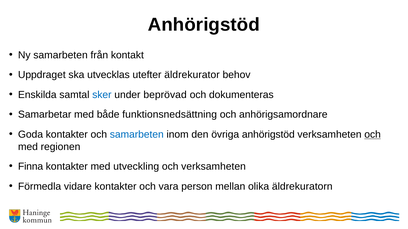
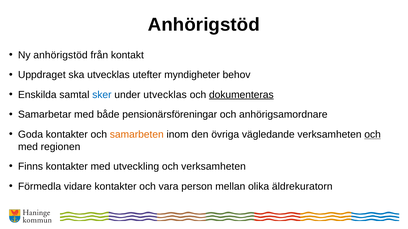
Ny samarbeten: samarbeten -> anhörigstöd (61, 55)
äldrekurator: äldrekurator -> myndigheter (192, 75)
under beprövad: beprövad -> utvecklas (165, 95)
dokumenteras underline: none -> present (241, 95)
funktionsnedsättning: funktionsnedsättning -> pensionärsföreningar (170, 115)
samarbeten colour: blue -> orange (137, 135)
övriga anhörigstöd: anhörigstöd -> vägledande (268, 135)
Finna: Finna -> Finns (31, 167)
